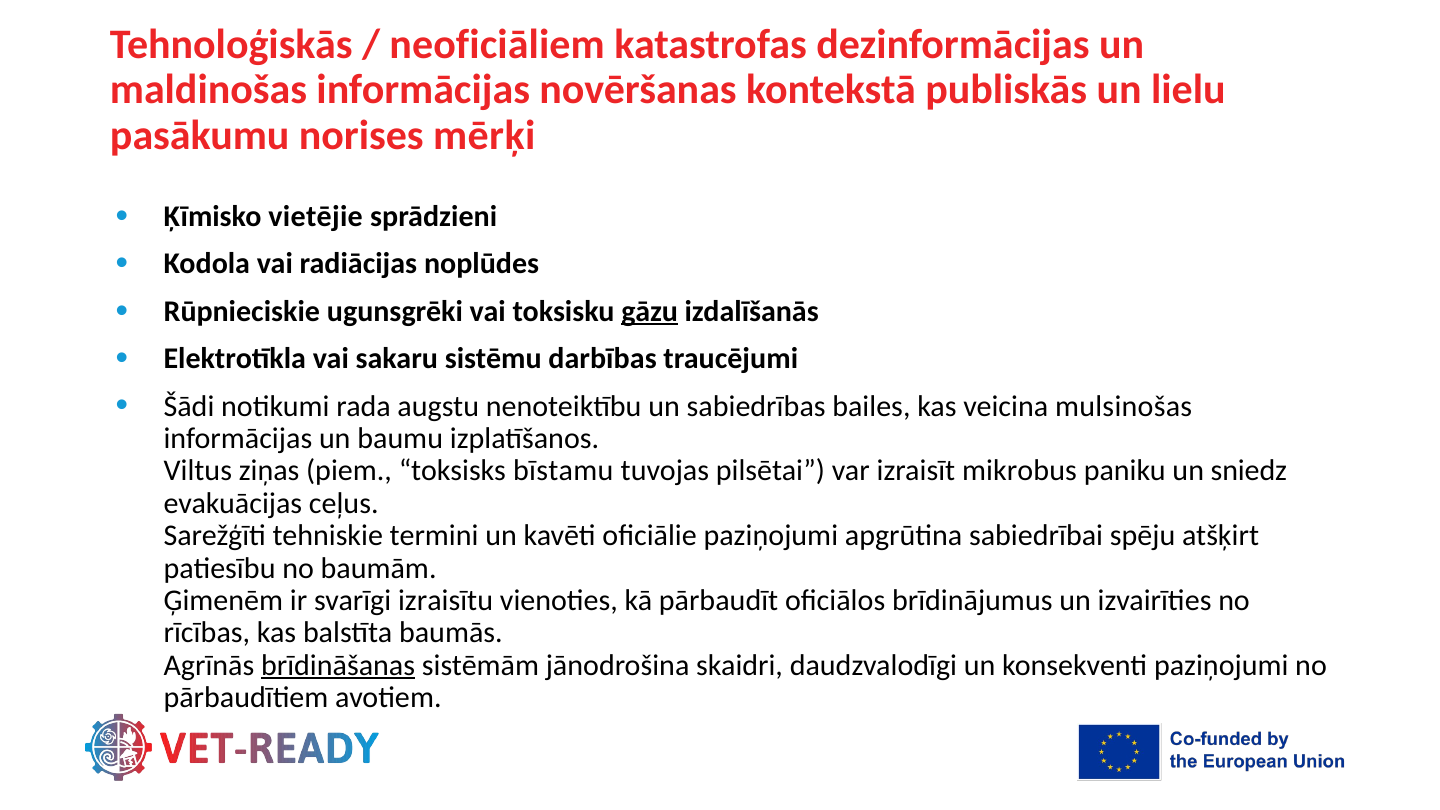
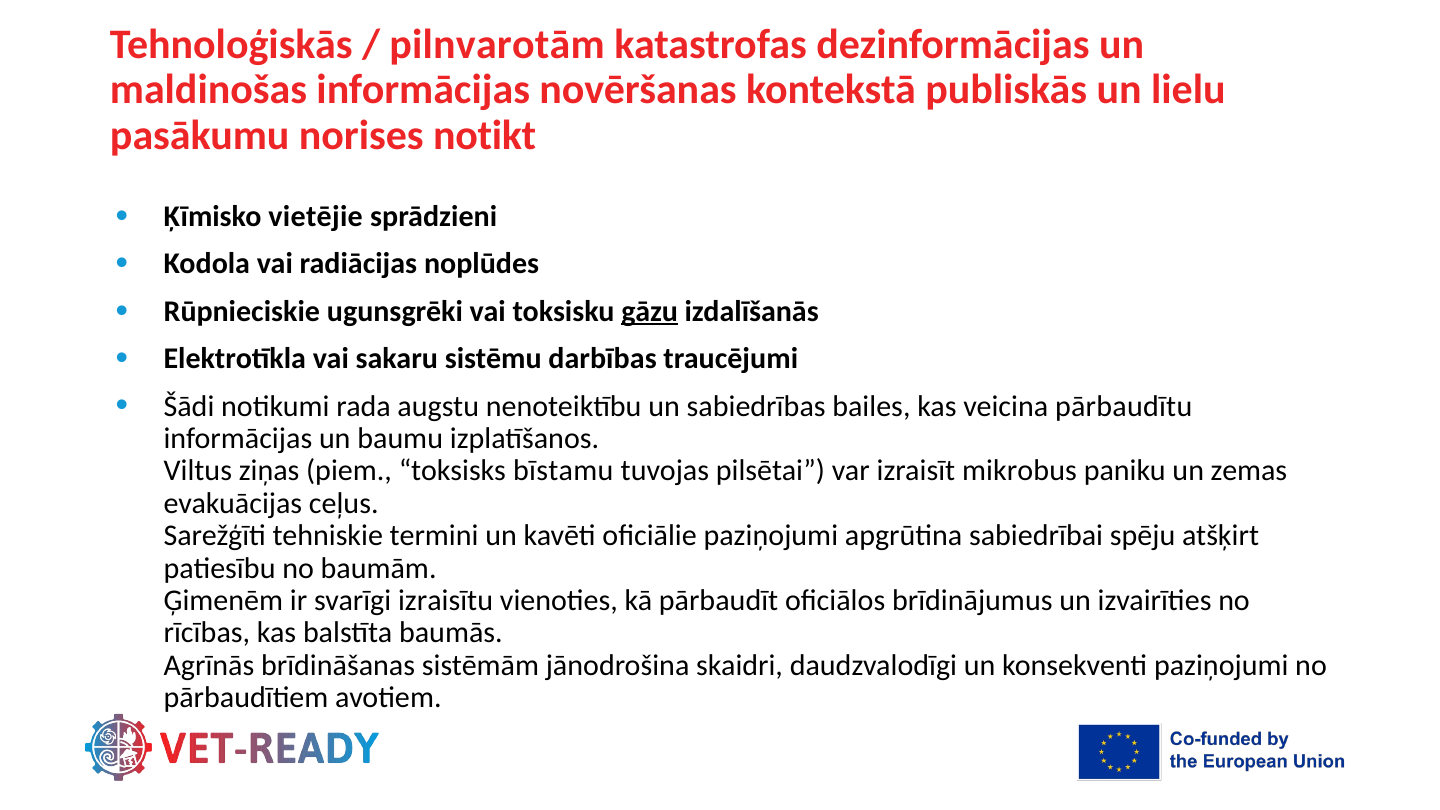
neoficiāliem: neoficiāliem -> pilnvarotām (497, 45)
mērķi: mērķi -> notikt (485, 135)
mulsinošas: mulsinošas -> pārbaudītu (1124, 406)
sniedz: sniedz -> zemas (1249, 471)
brīdināšanas underline: present -> none (338, 665)
